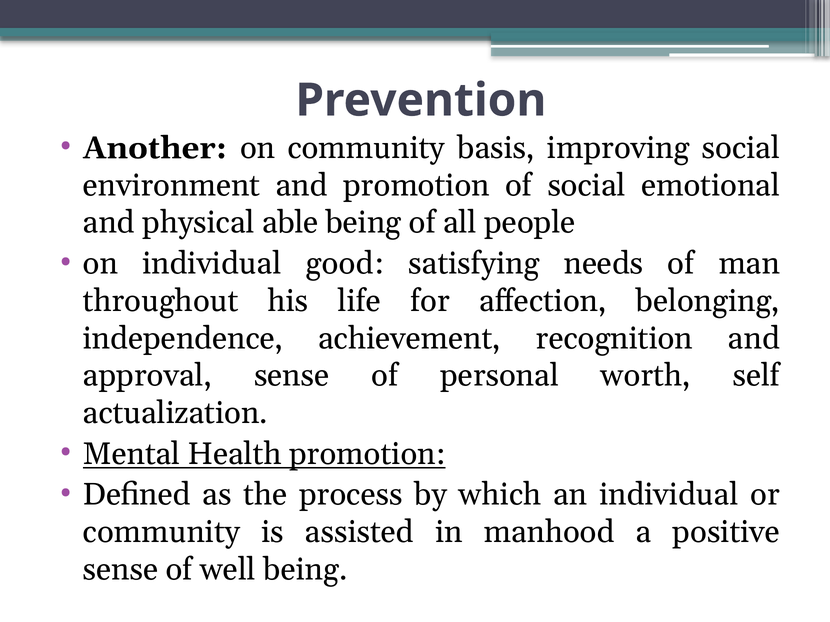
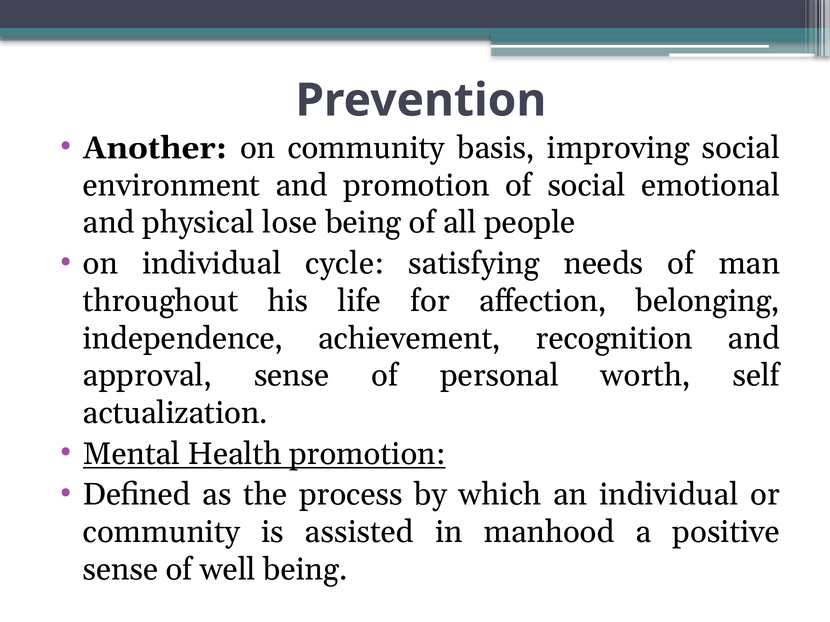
able: able -> lose (290, 223)
good: good -> cycle (345, 264)
